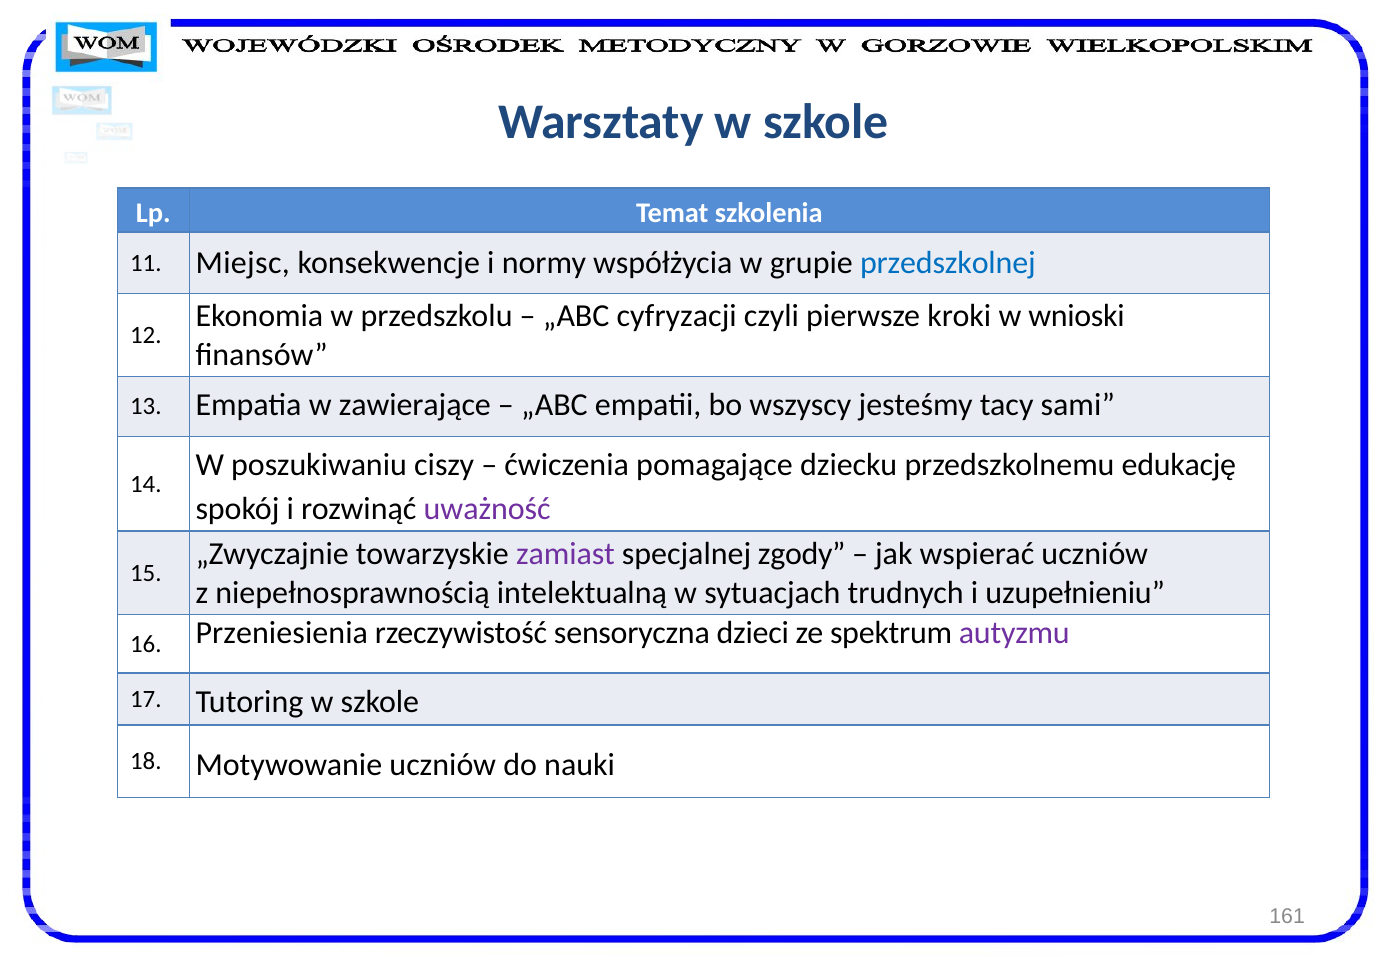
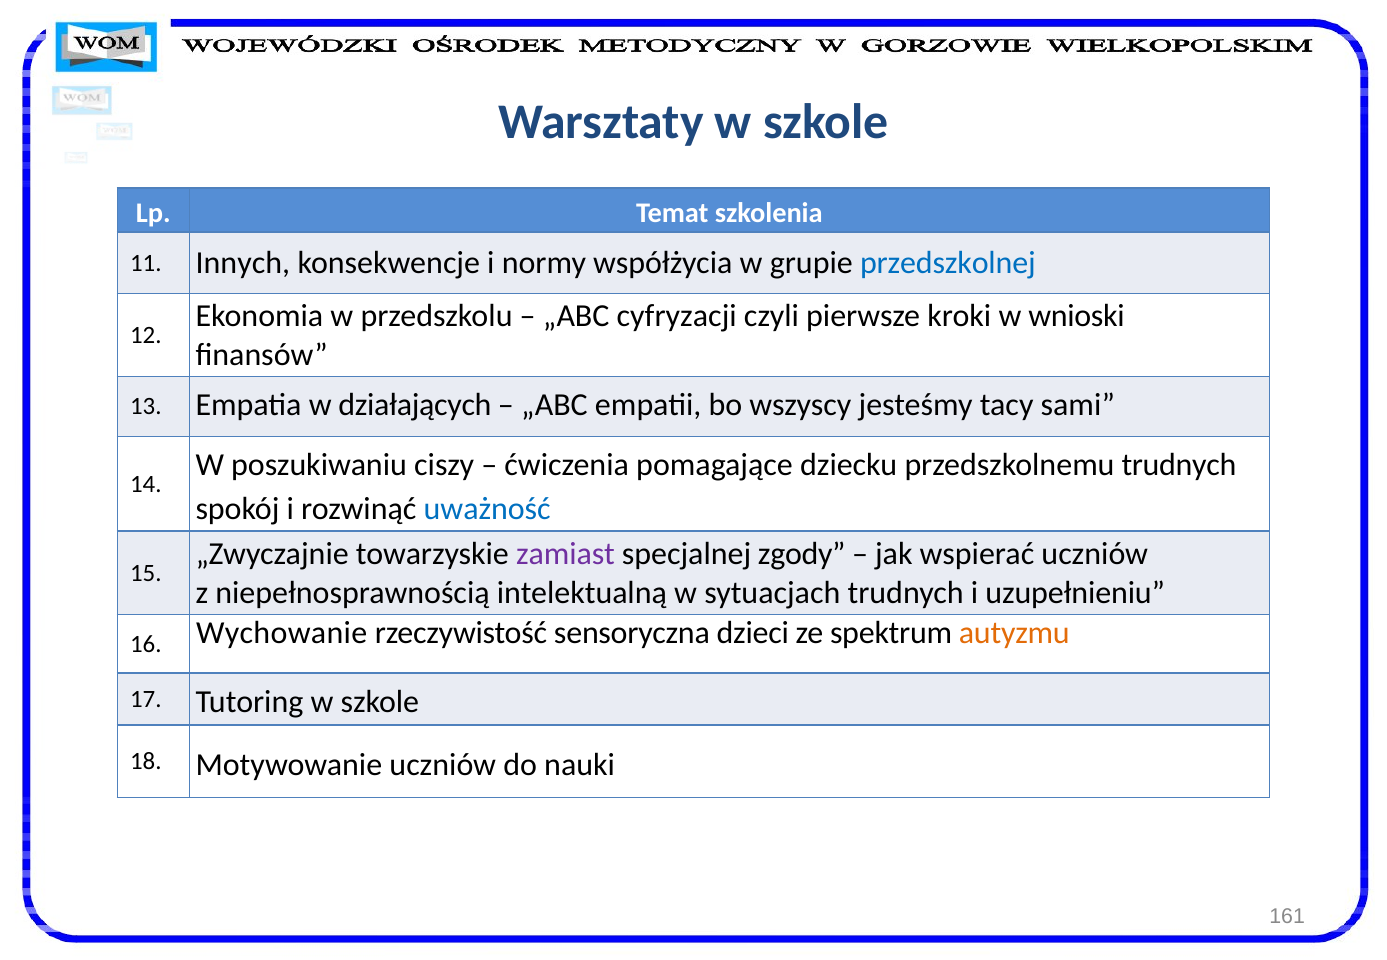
Miejsc: Miejsc -> Innych (243, 263)
zawierające: zawierające -> działających (415, 405)
przedszkolnemu edukację: edukację -> trudnych (1179, 465)
uważność colour: purple -> blue (487, 510)
Przeniesienia: Przeniesienia -> Wychowanie (282, 634)
autyzmu colour: purple -> orange (1014, 634)
